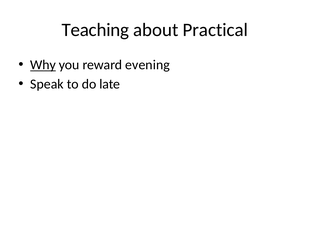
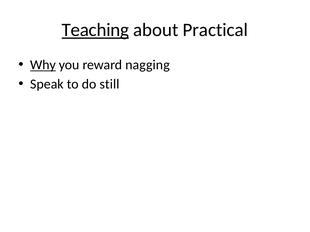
Teaching underline: none -> present (95, 30)
evening: evening -> nagging (148, 65)
late: late -> still (110, 84)
